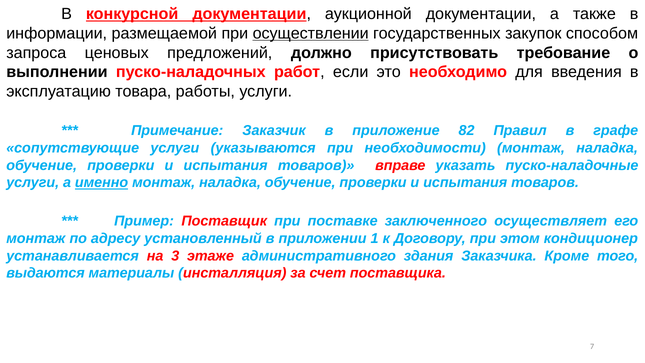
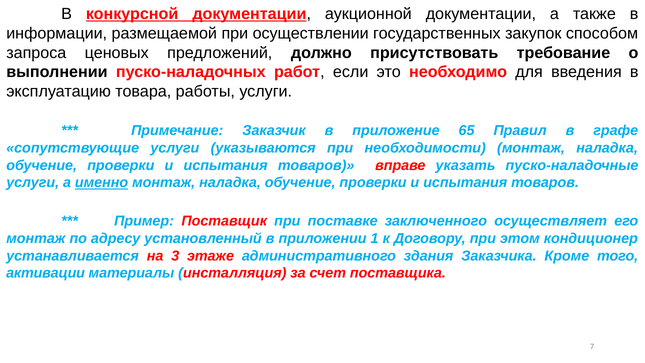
осуществлении underline: present -> none (311, 33)
82: 82 -> 65 (467, 131)
выдаются: выдаются -> активации (46, 273)
